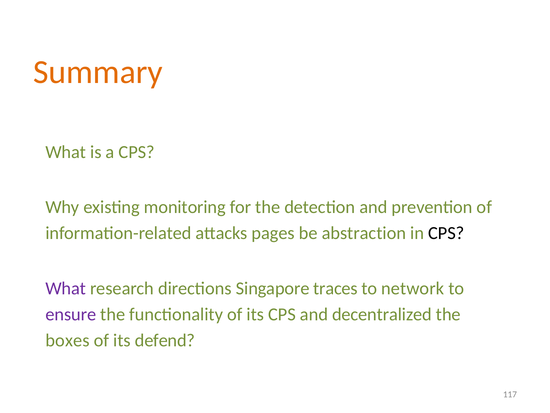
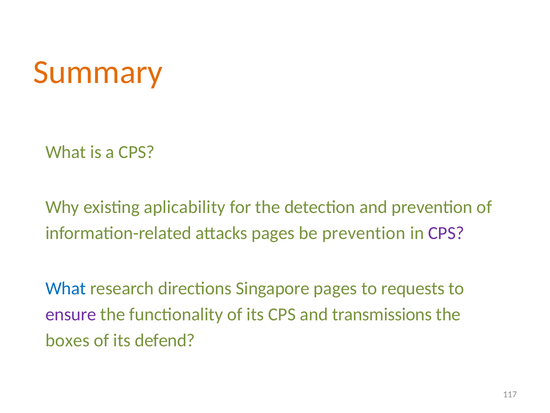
monitoring: monitoring -> aplicability (185, 207)
be abstraction: abstraction -> prevention (364, 233)
CPS colour: black -> purple (446, 233)
What colour: purple -> blue (66, 288)
Singapore traces: traces -> pages (335, 288)
network: network -> requests (413, 288)
decentralized: decentralized -> transmissions (382, 314)
